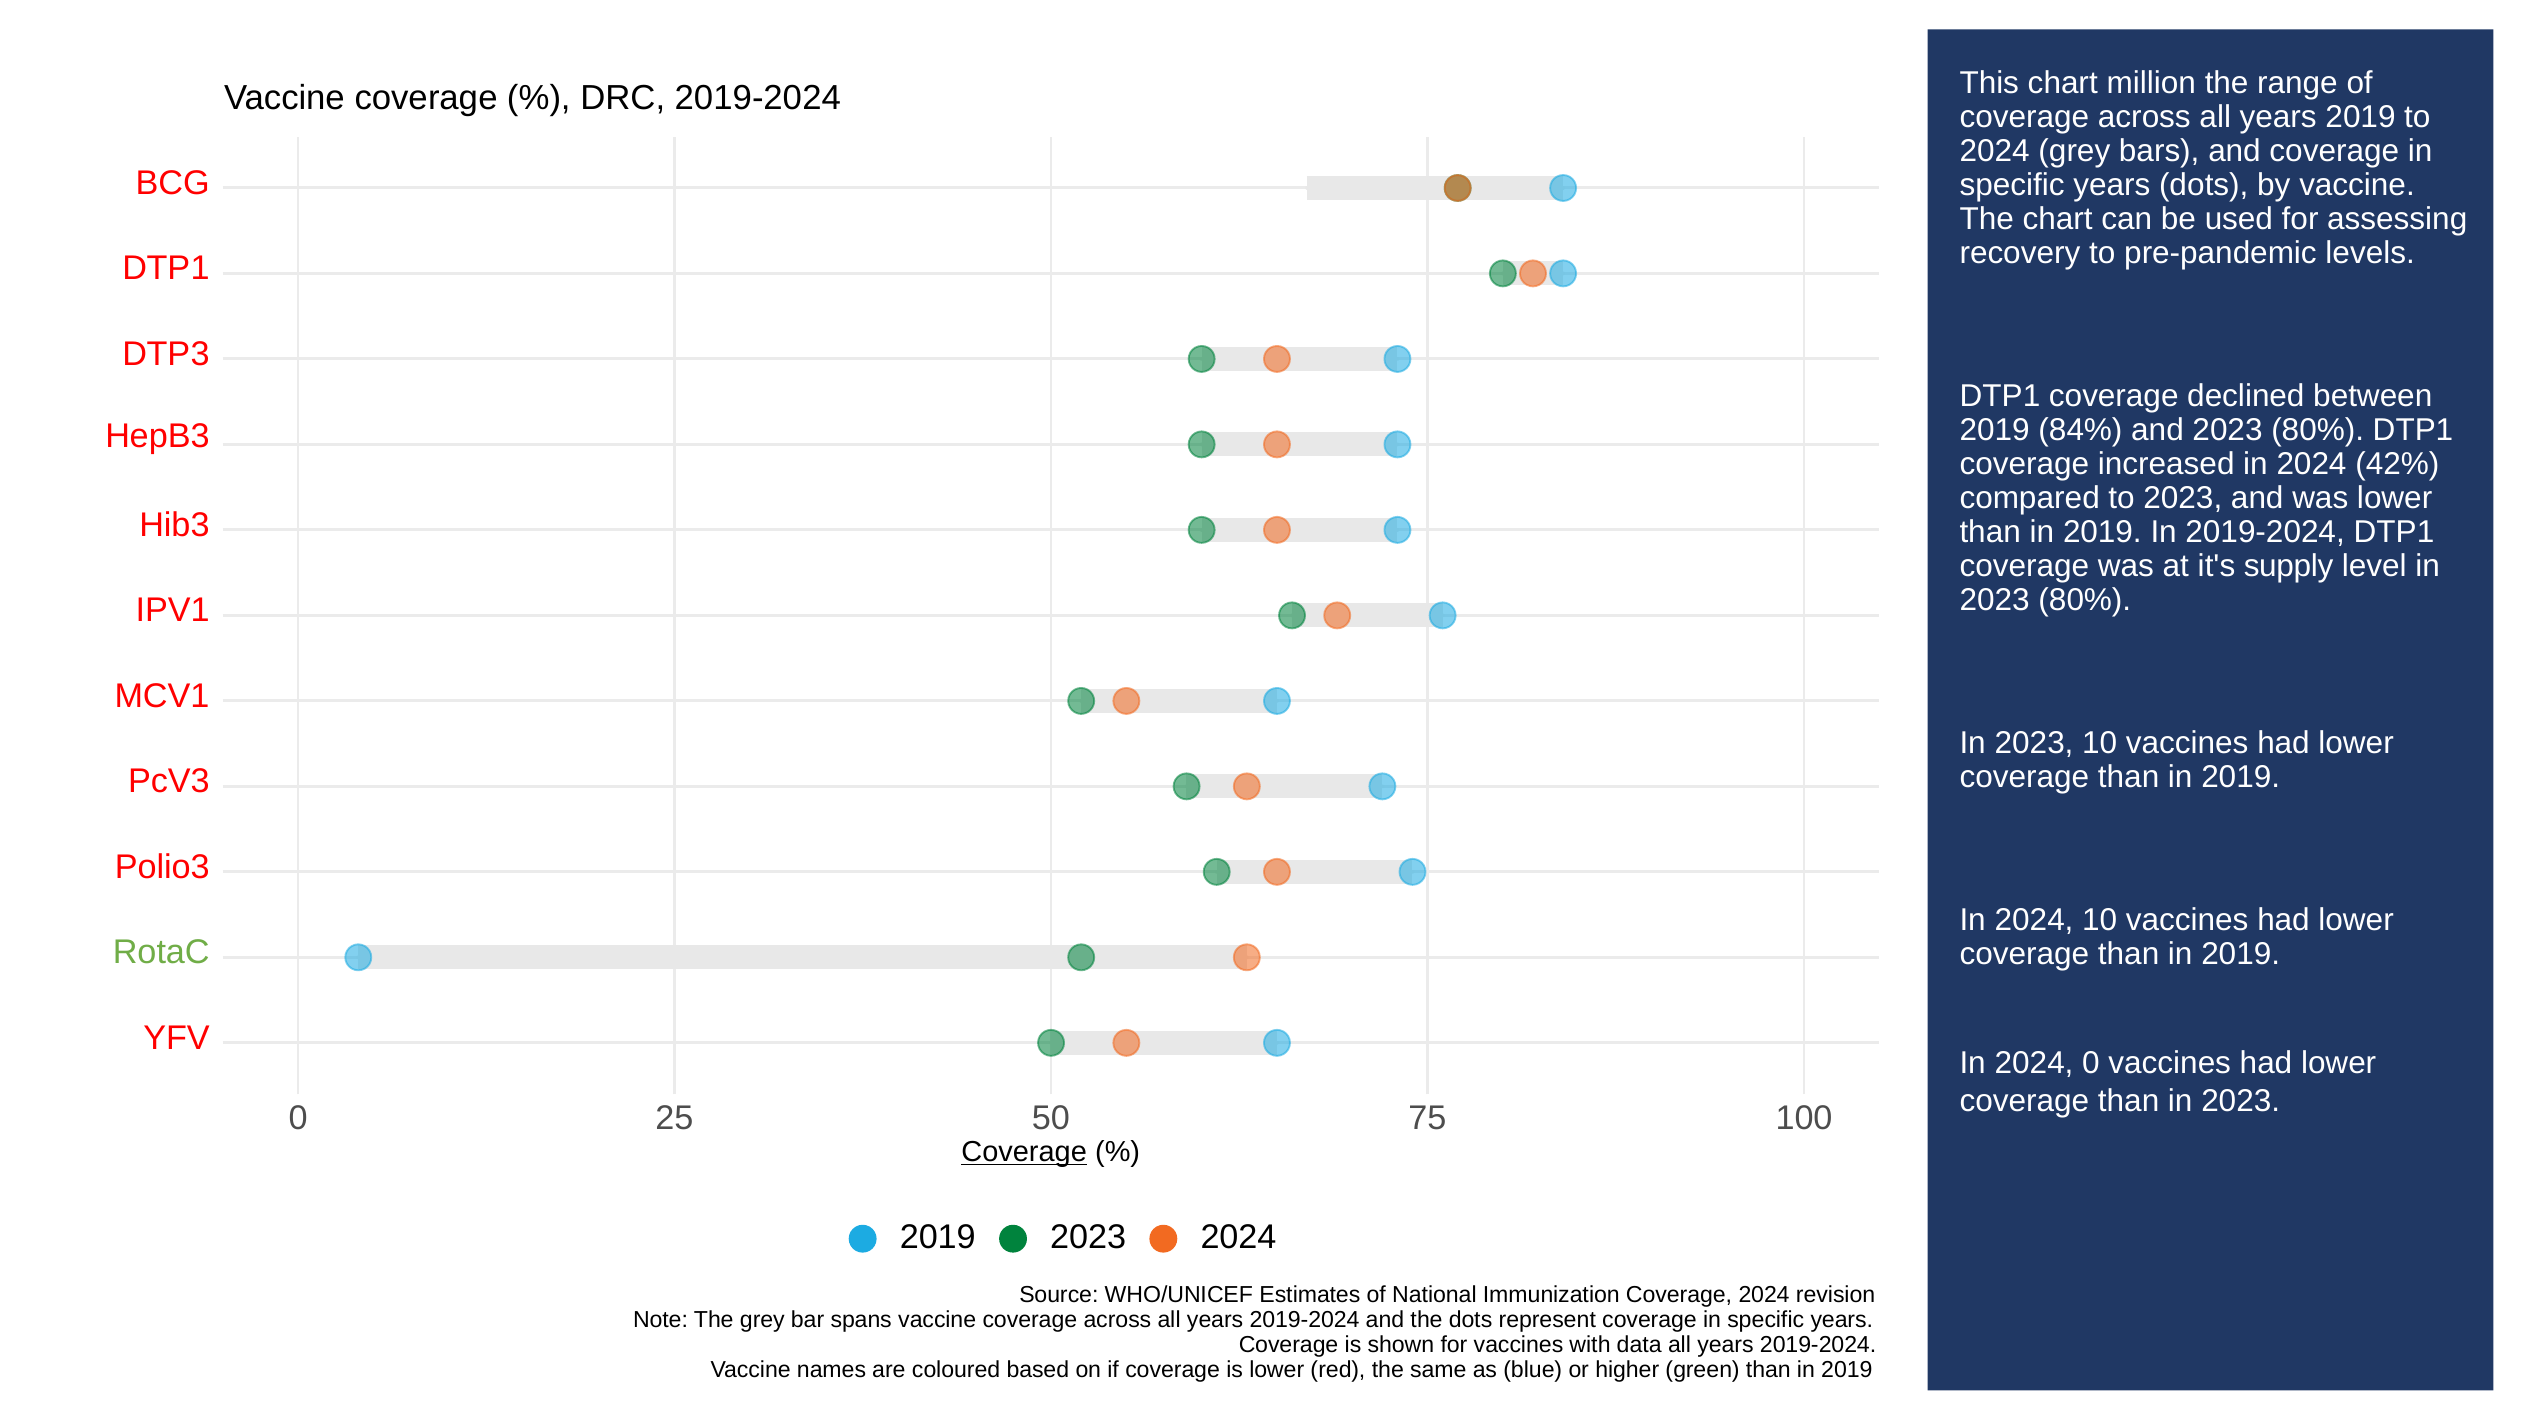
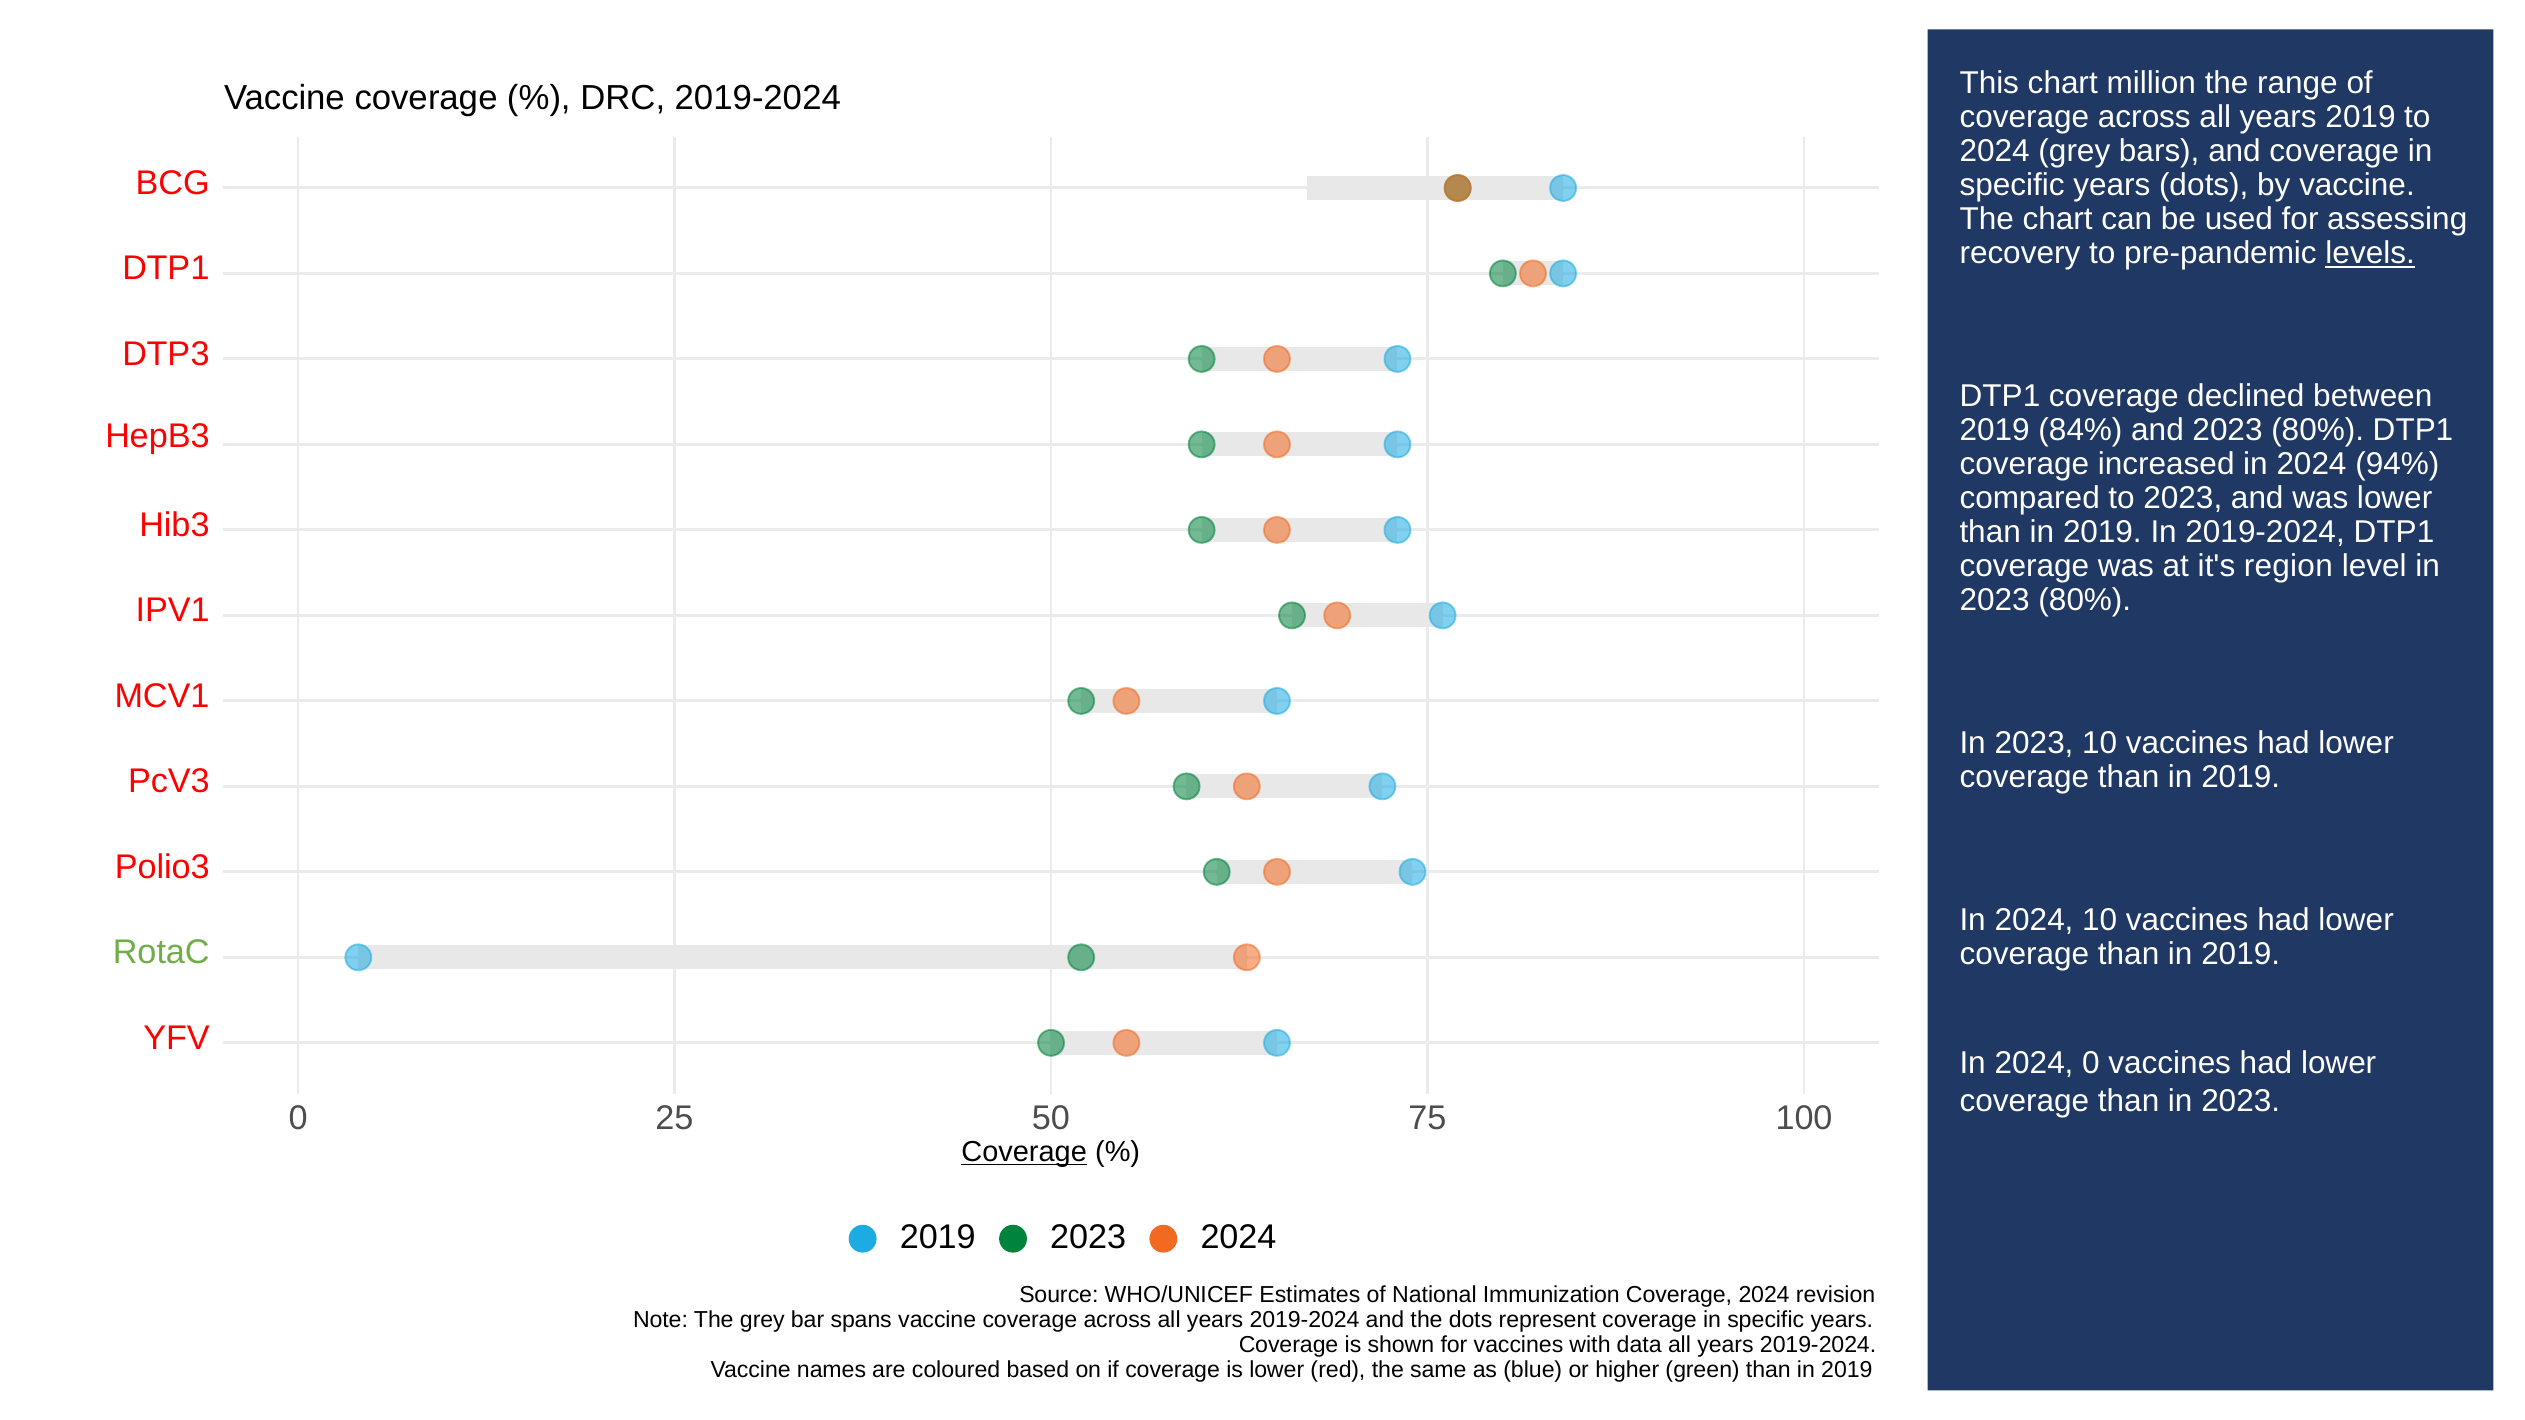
levels underline: none -> present (2370, 253)
42%: 42% -> 94% (2397, 464)
supply: supply -> region (2288, 566)
